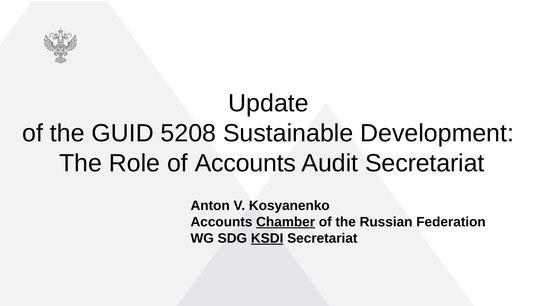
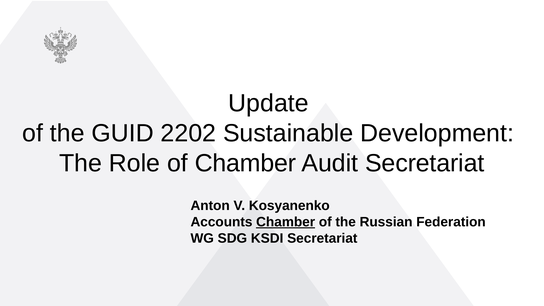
5208: 5208 -> 2202 (188, 133)
of Accounts: Accounts -> Chamber (245, 163)
KSDI underline: present -> none (267, 238)
